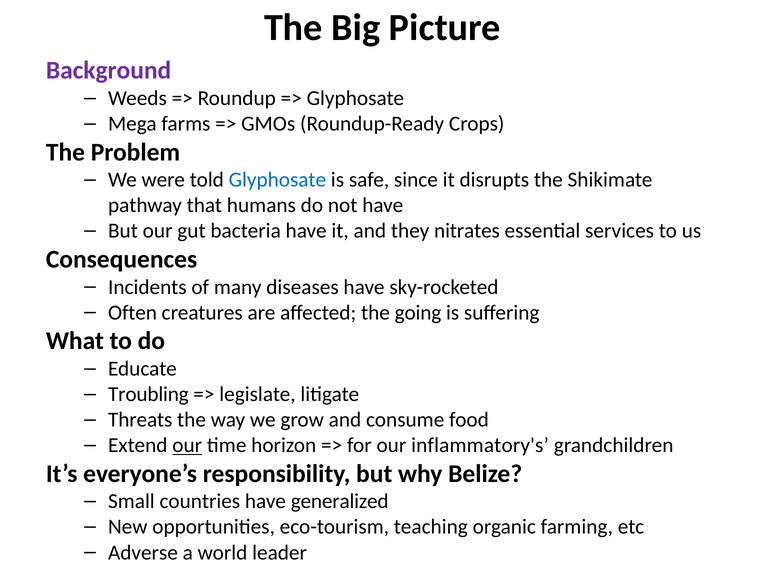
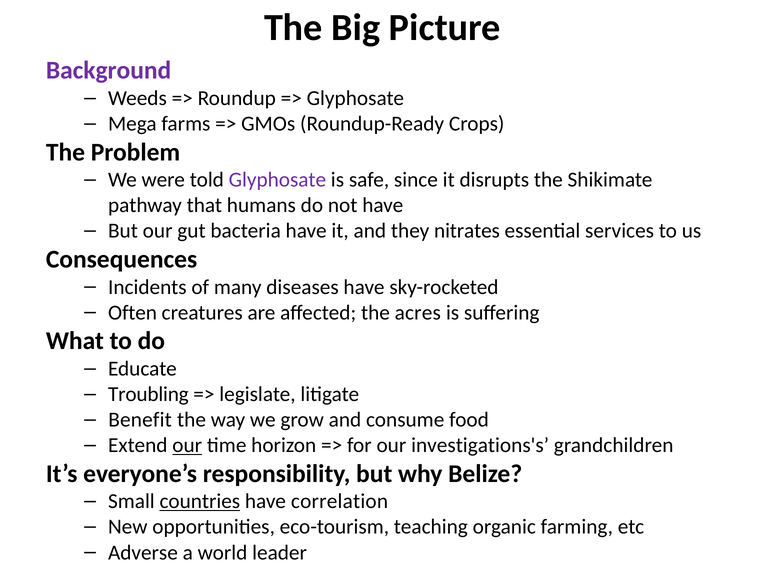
Glyphosate colour: blue -> purple (277, 180)
going: going -> acres (418, 312)
Threats: Threats -> Benefit (140, 420)
inflammatory's: inflammatory's -> investigations's (480, 445)
countries underline: none -> present (200, 501)
generalized: generalized -> correlation (340, 501)
